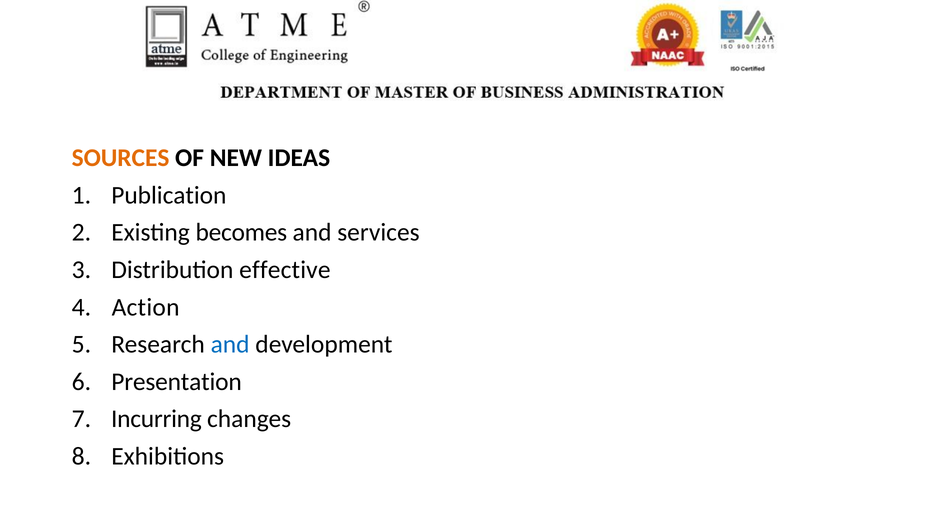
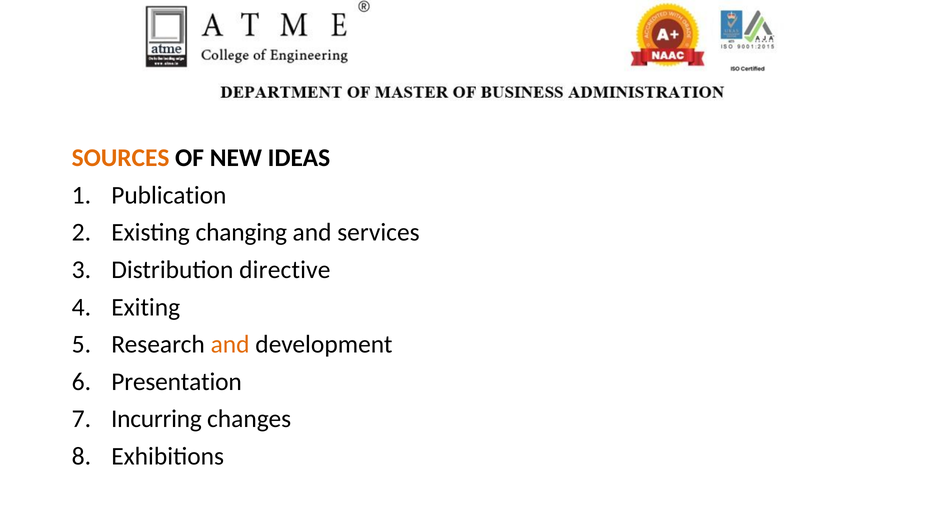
becomes: becomes -> changing (241, 232)
effective: effective -> directive (285, 270)
Action: Action -> Exiting (146, 307)
and colour: blue -> orange (230, 344)
